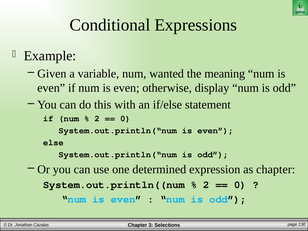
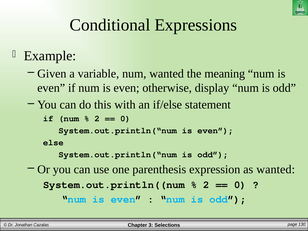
determined: determined -> parenthesis (159, 169)
as chapter: chapter -> wanted (276, 169)
